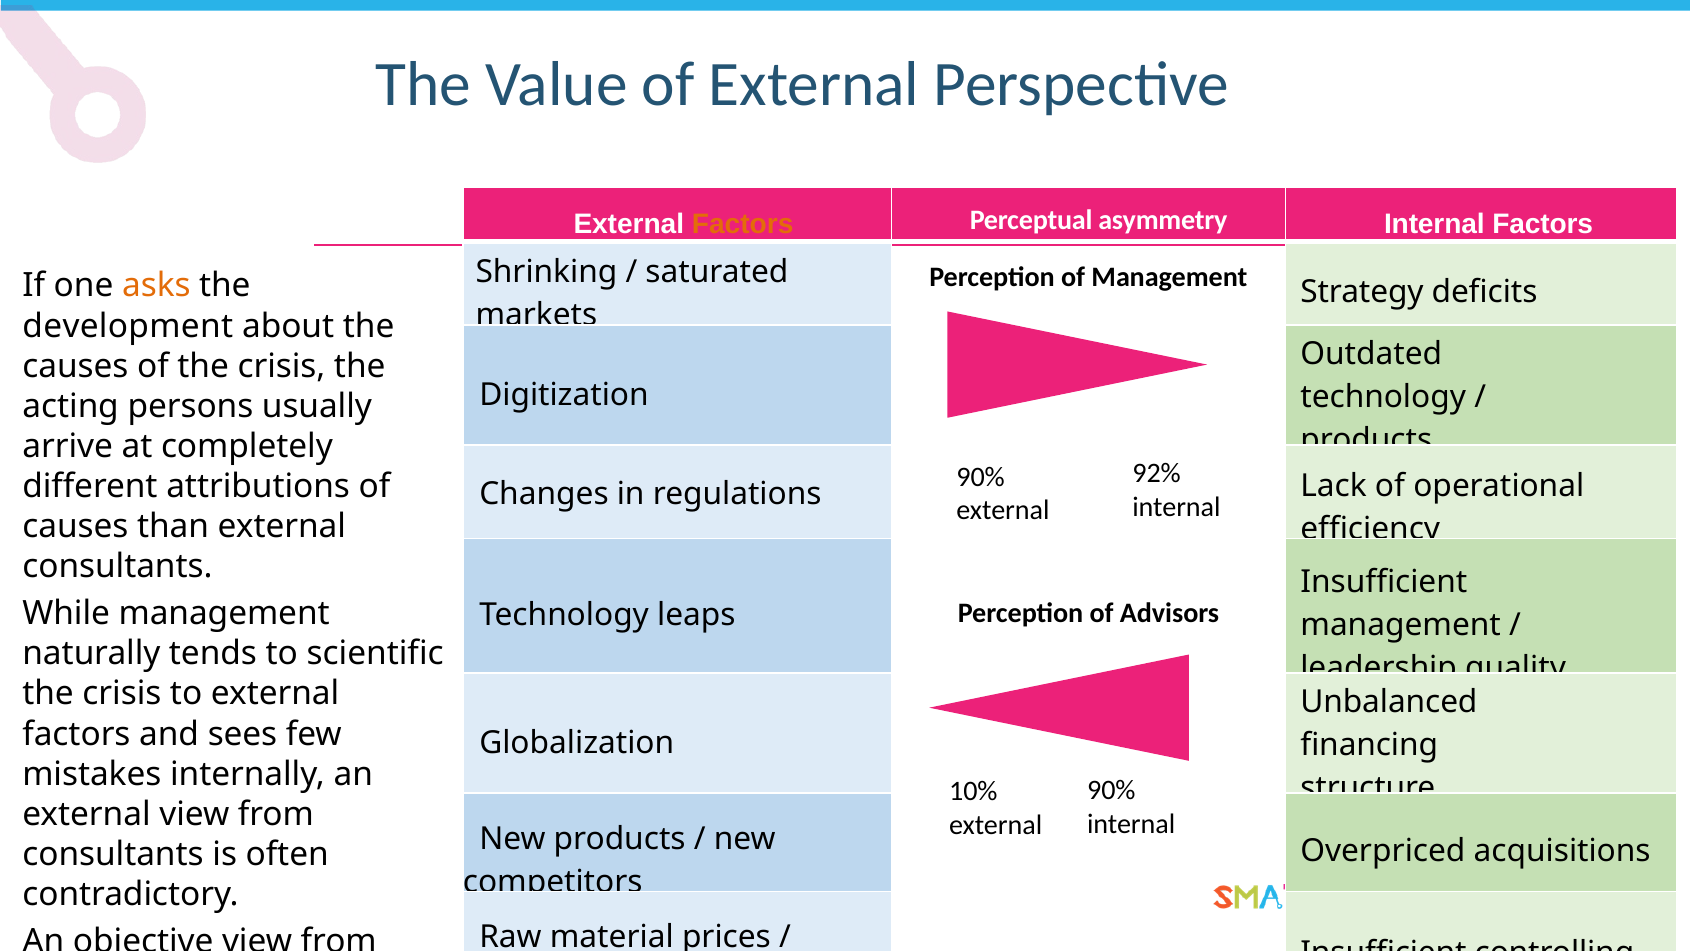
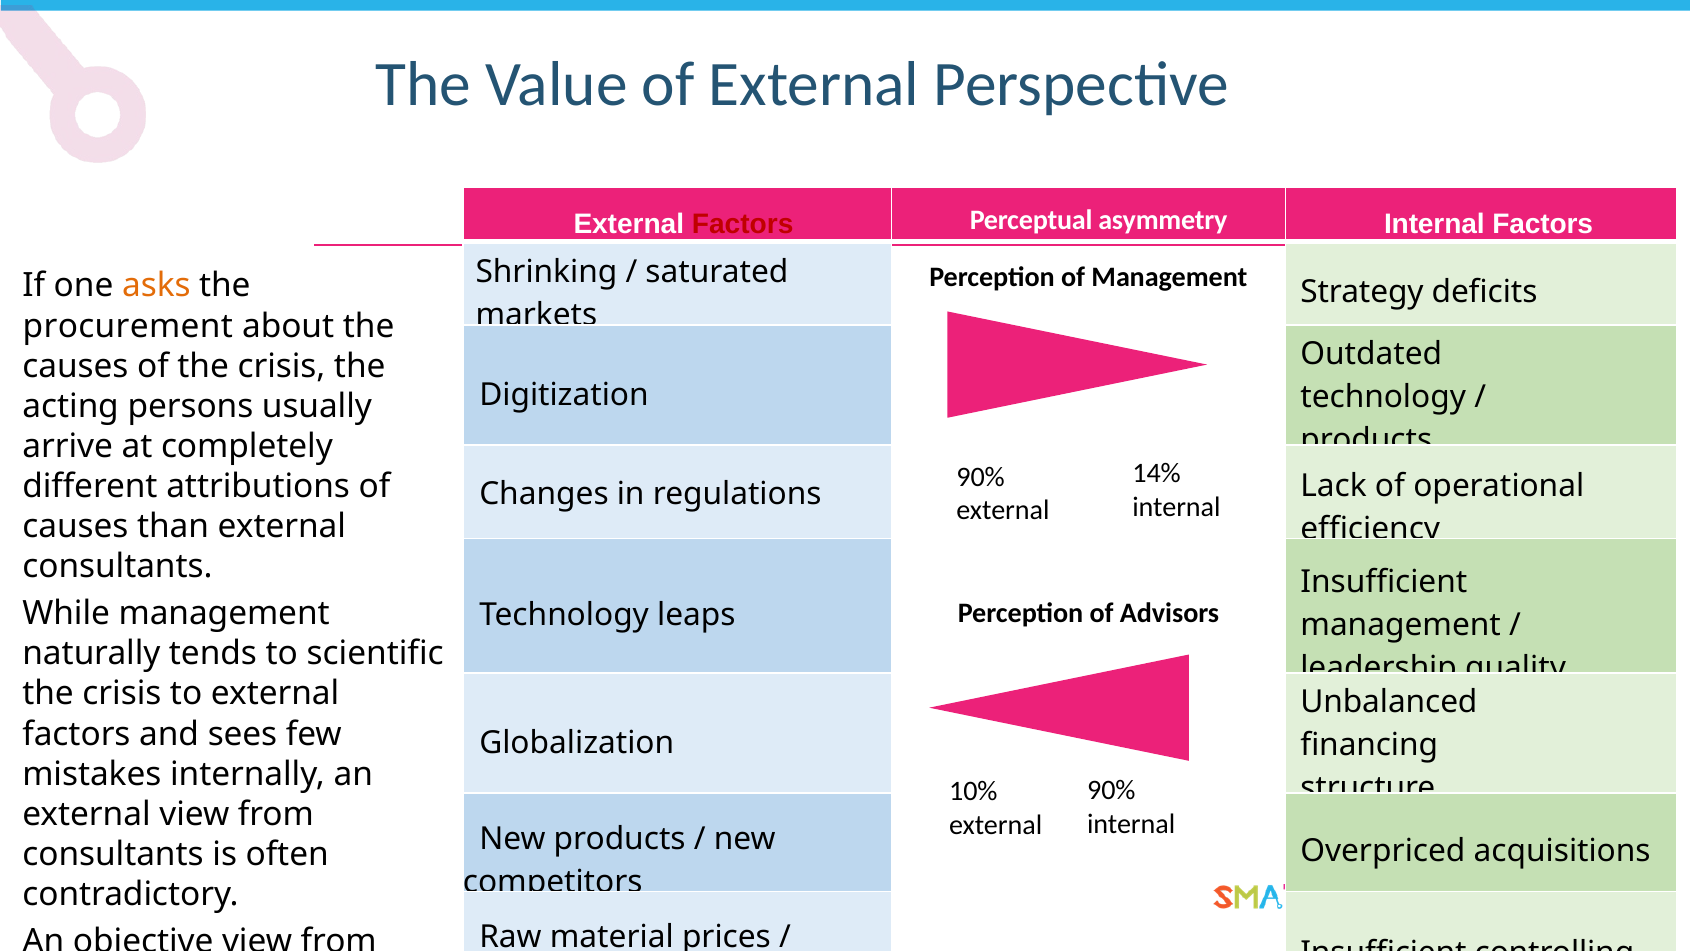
Factors colour: orange -> red (743, 224)
development: development -> procurement (128, 326)
92%: 92% -> 14% (1157, 473)
